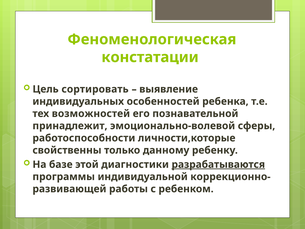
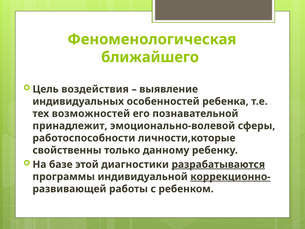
констатации: констатации -> ближайшего (150, 57)
сортировать: сортировать -> воздействия (95, 89)
коррекционно- underline: none -> present (230, 177)
